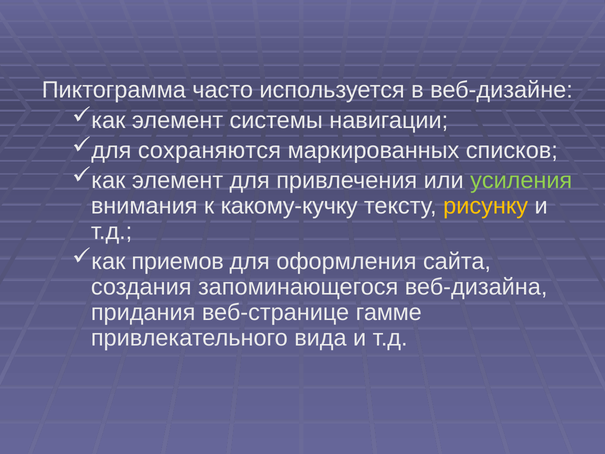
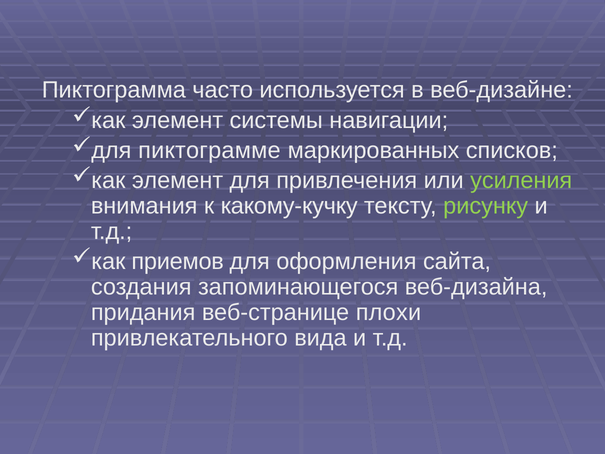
сохраняются: сохраняются -> пиктограмме (209, 150)
рисунку colour: yellow -> light green (486, 206)
гамме: гамме -> плохи (388, 312)
